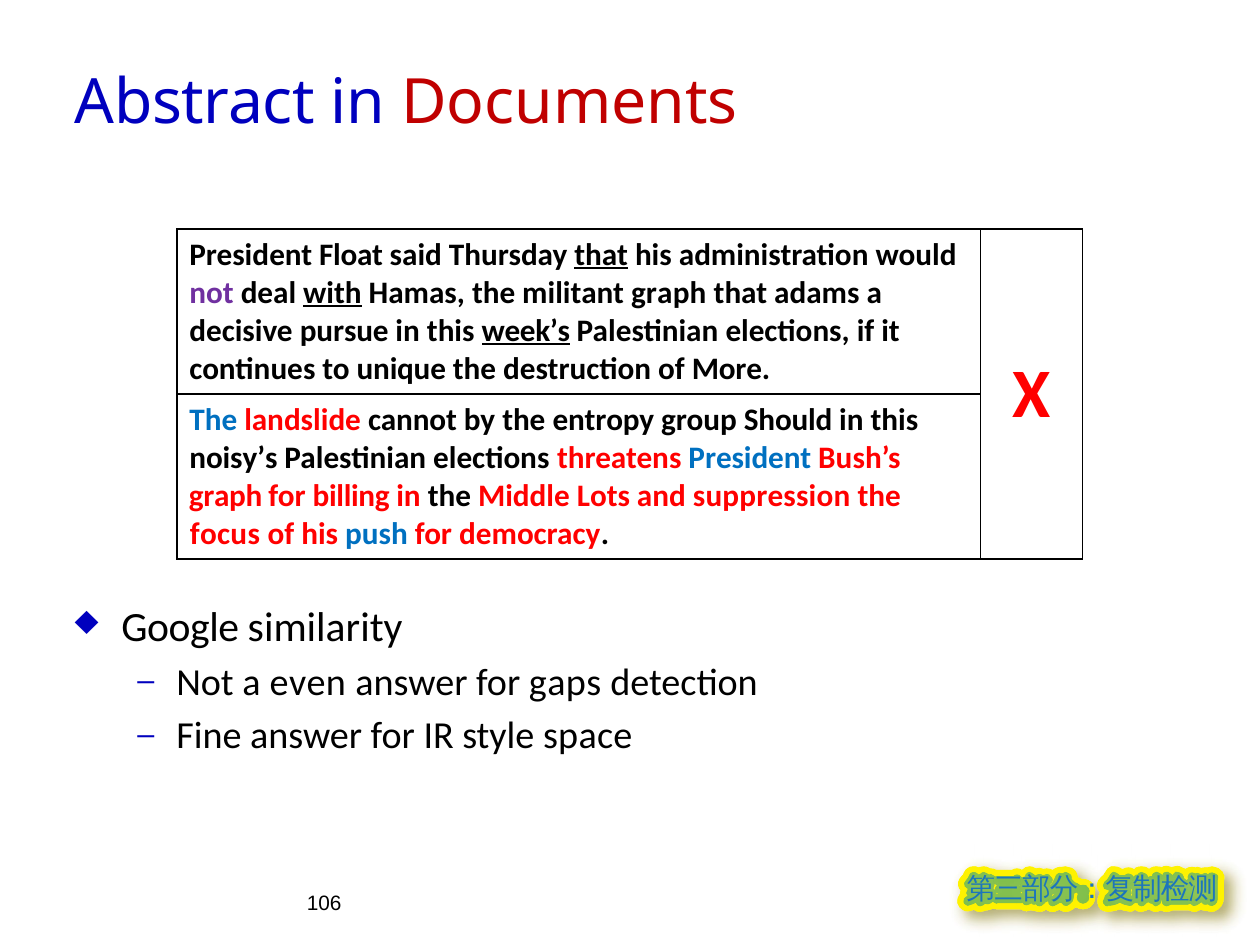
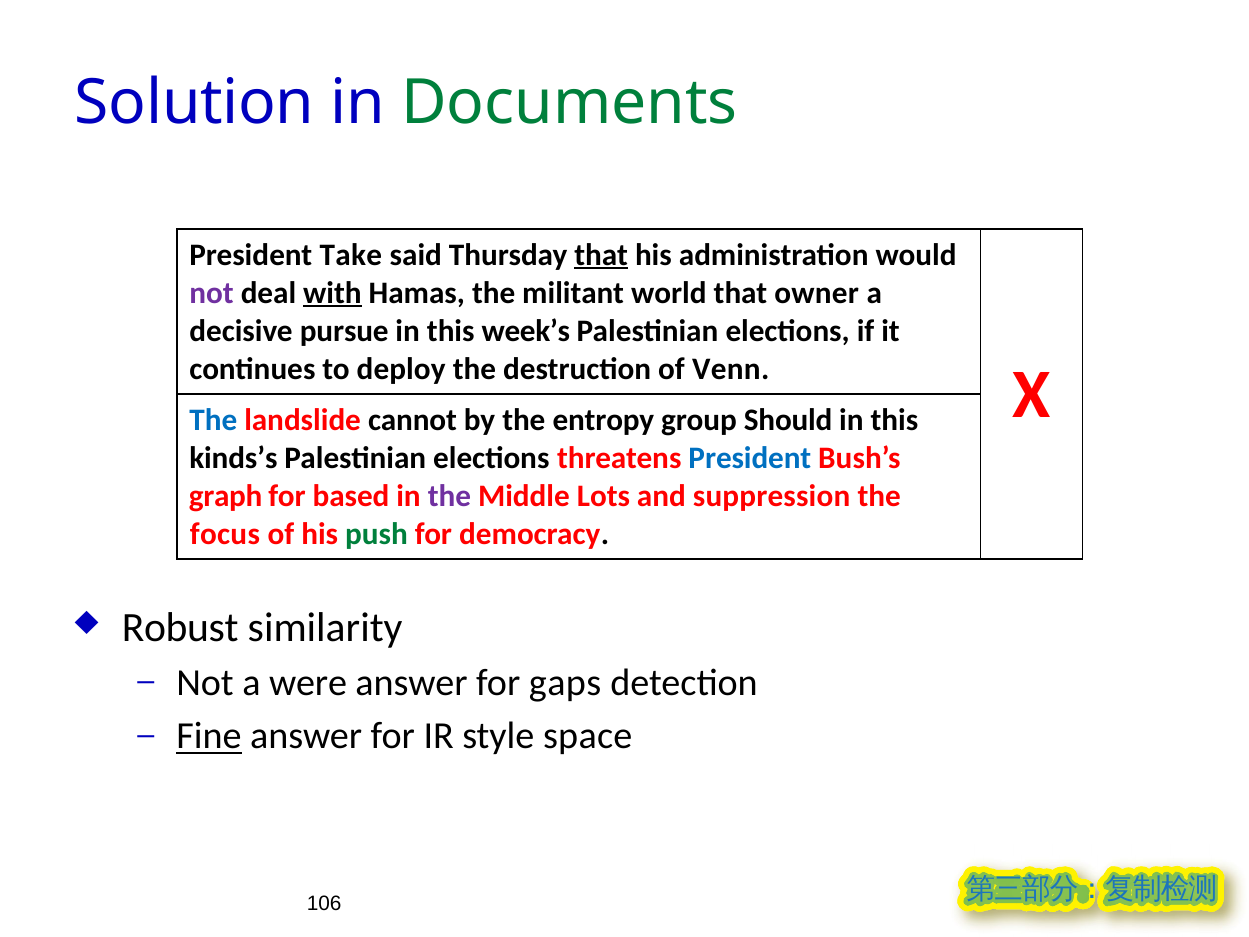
Abstract: Abstract -> Solution (195, 103)
Documents colour: red -> green (570, 103)
Float: Float -> Take (351, 255)
militant graph: graph -> world (669, 293)
adams: adams -> owner (817, 293)
week’s underline: present -> none (526, 331)
unique: unique -> deploy (401, 369)
More: More -> Venn (731, 369)
noisy’s: noisy’s -> kinds’s (233, 458)
billing: billing -> based (351, 496)
the colour: black -> purple (449, 496)
push colour: blue -> green (376, 534)
Google: Google -> Robust (180, 627)
even: even -> were (308, 683)
Fine underline: none -> present (209, 736)
